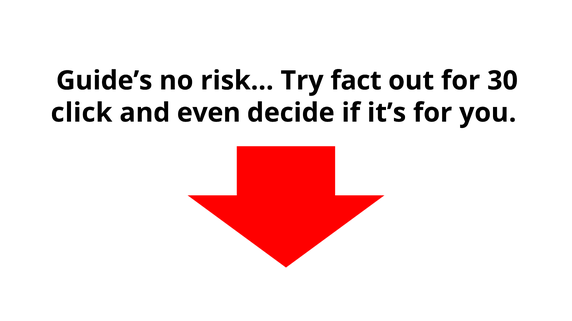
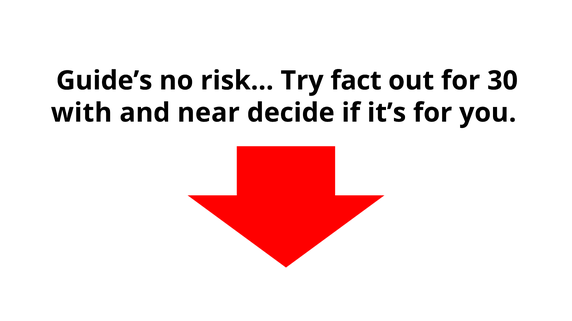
click: click -> with (81, 113)
even: even -> near (209, 113)
